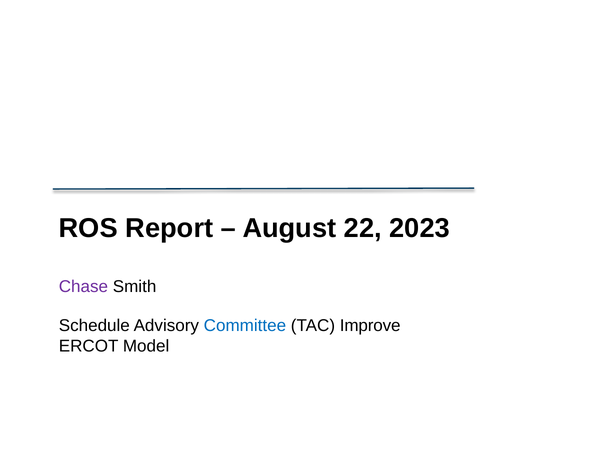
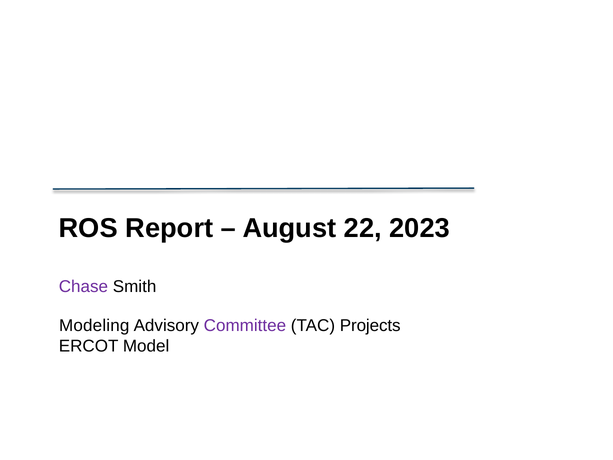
Schedule: Schedule -> Modeling (94, 325)
Committee colour: blue -> purple (245, 325)
Improve: Improve -> Projects (370, 325)
